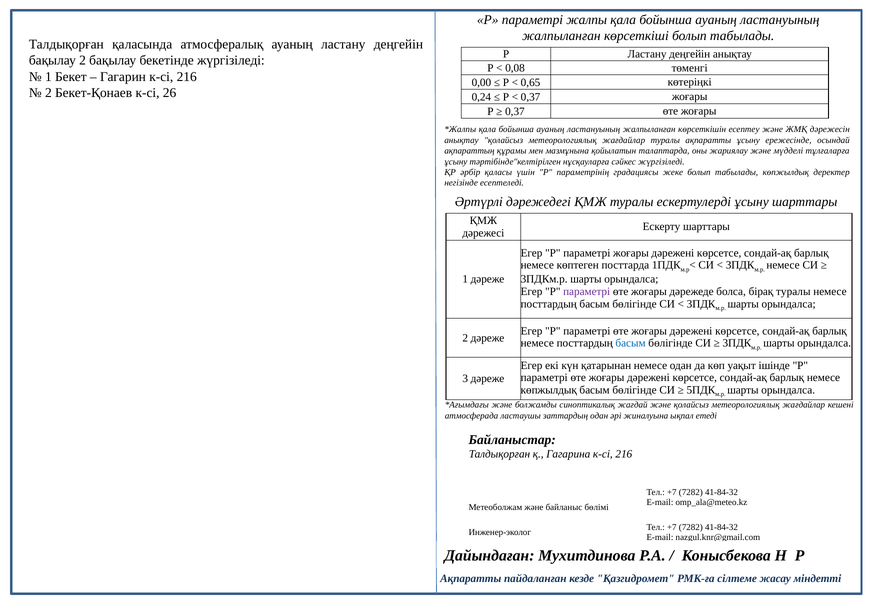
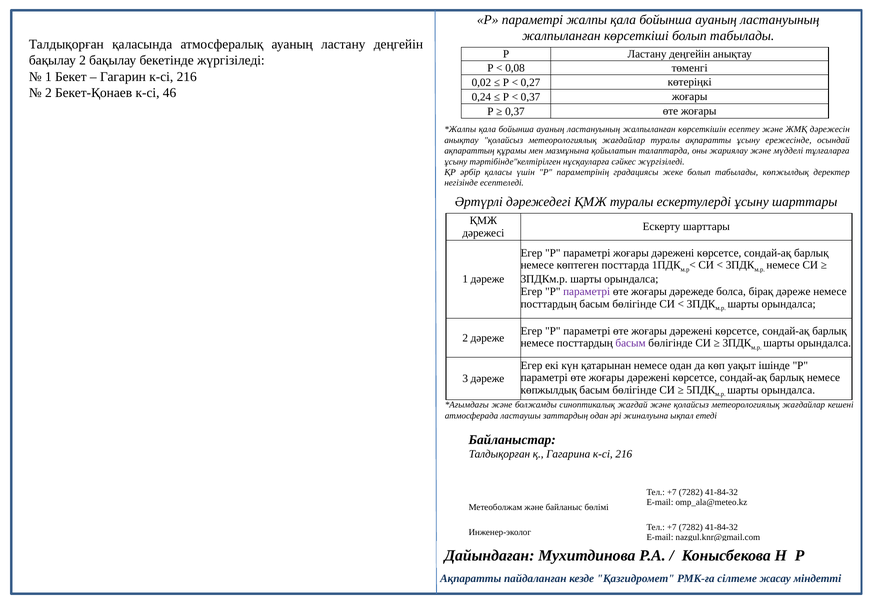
0,00: 0,00 -> 0,02 (481, 83)
0,65: 0,65 -> 0,27 (531, 83)
26: 26 -> 46 (170, 93)
бірақ туралы: туралы -> дәреже (793, 292)
басым colour: blue -> purple (631, 343)
